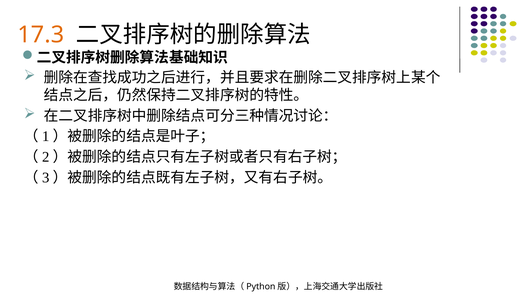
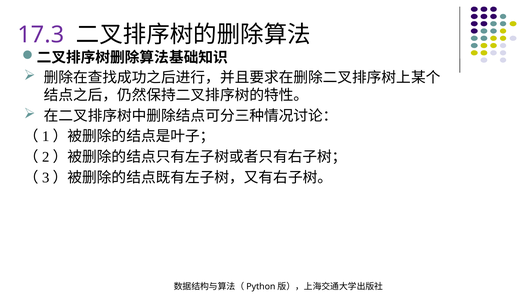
17.3 colour: orange -> purple (41, 35)
